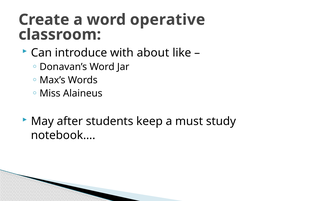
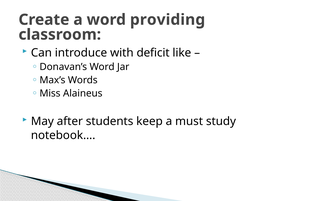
operative: operative -> providing (168, 20)
about: about -> deficit (153, 53)
